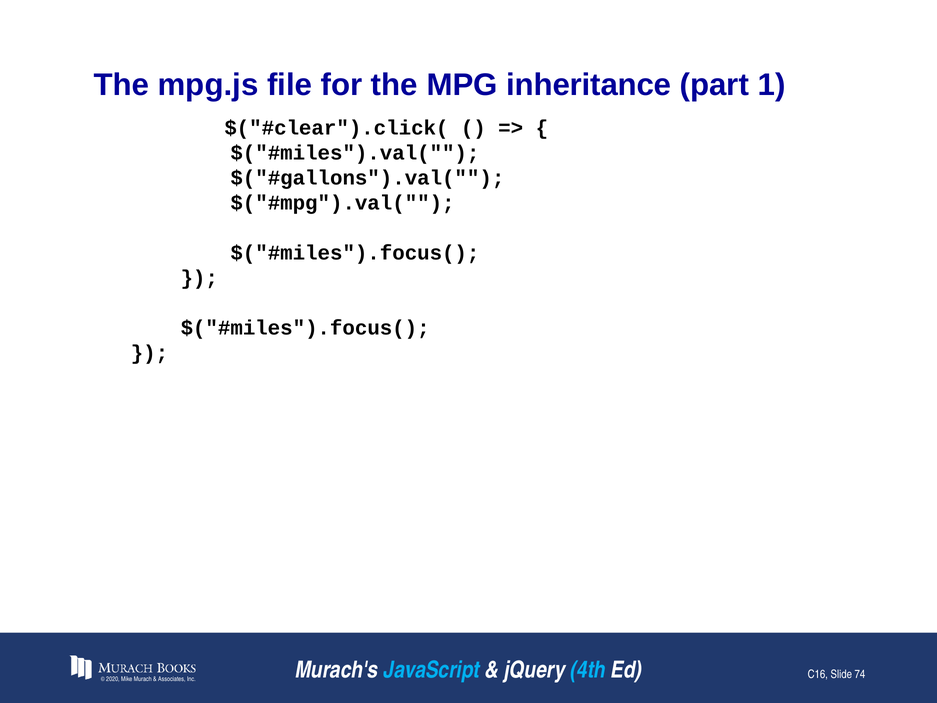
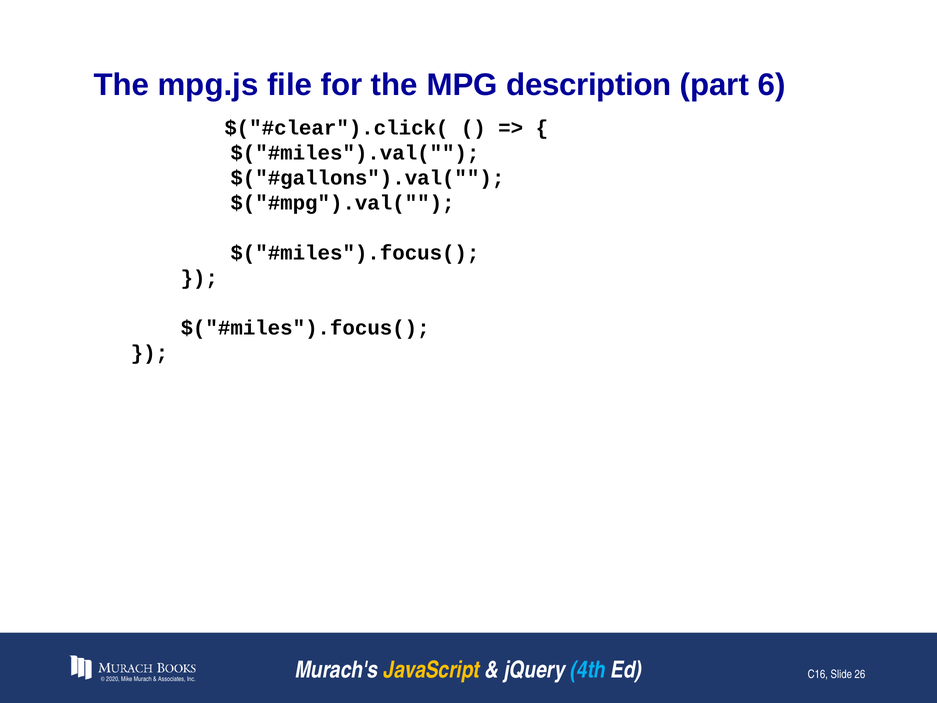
inheritance: inheritance -> description (589, 85)
1: 1 -> 6 (772, 85)
JavaScript colour: light blue -> yellow (432, 670)
74: 74 -> 26 (860, 674)
